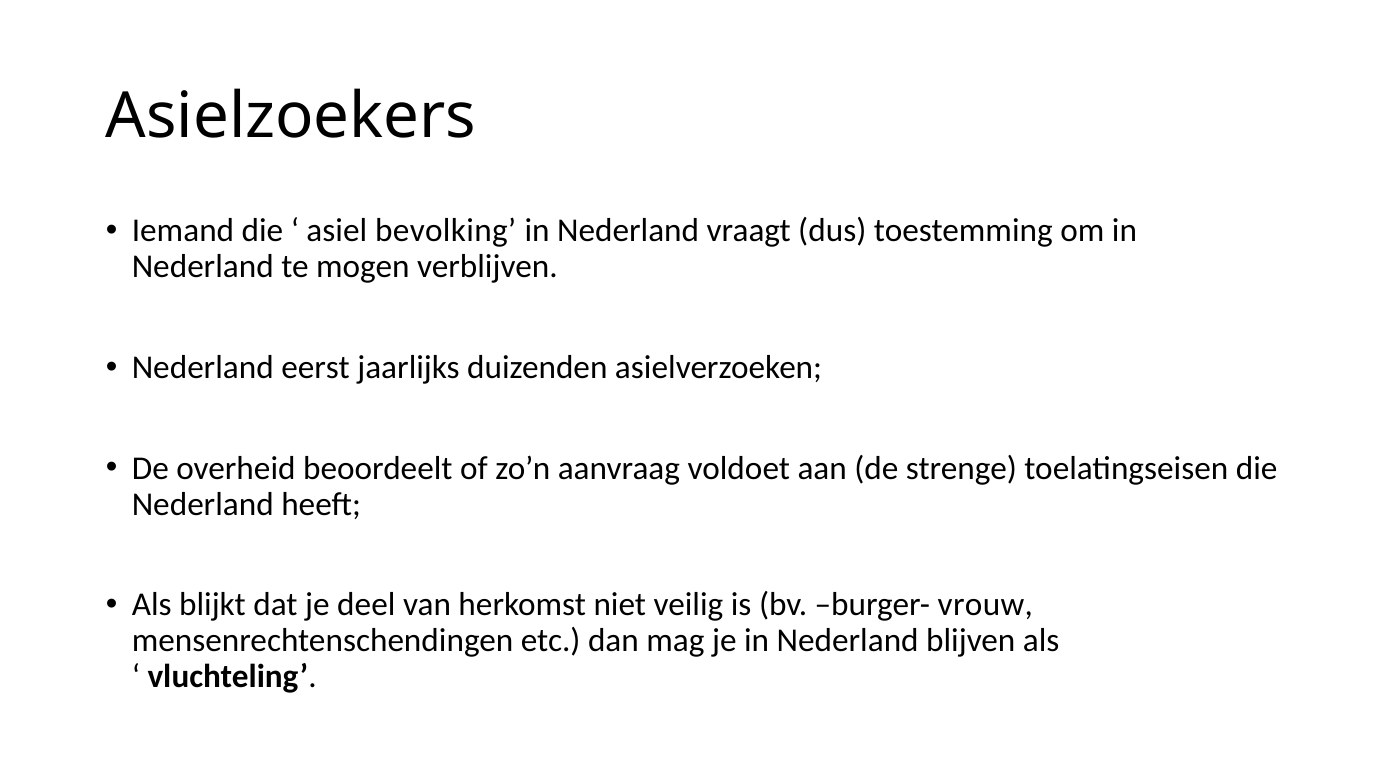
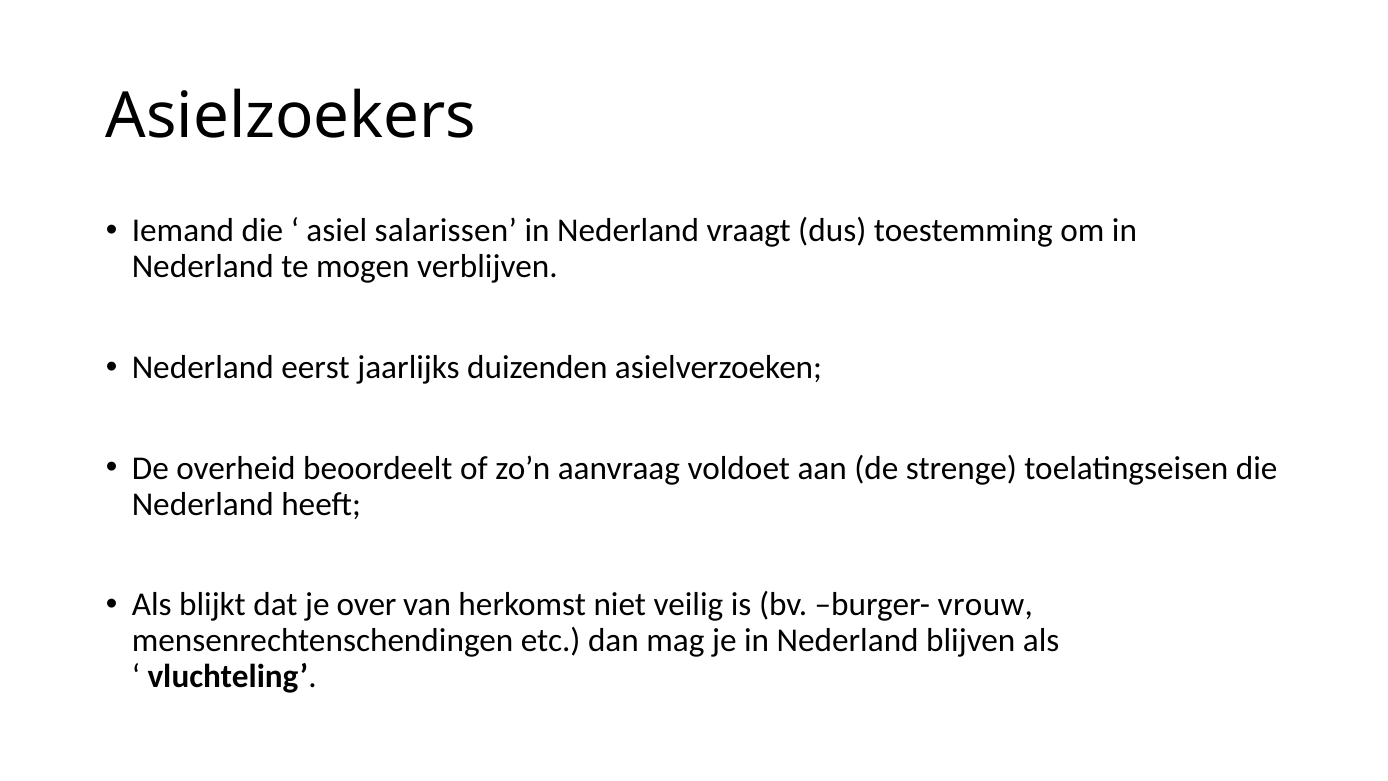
bevolking: bevolking -> salarissen (446, 231)
deel: deel -> over (367, 605)
